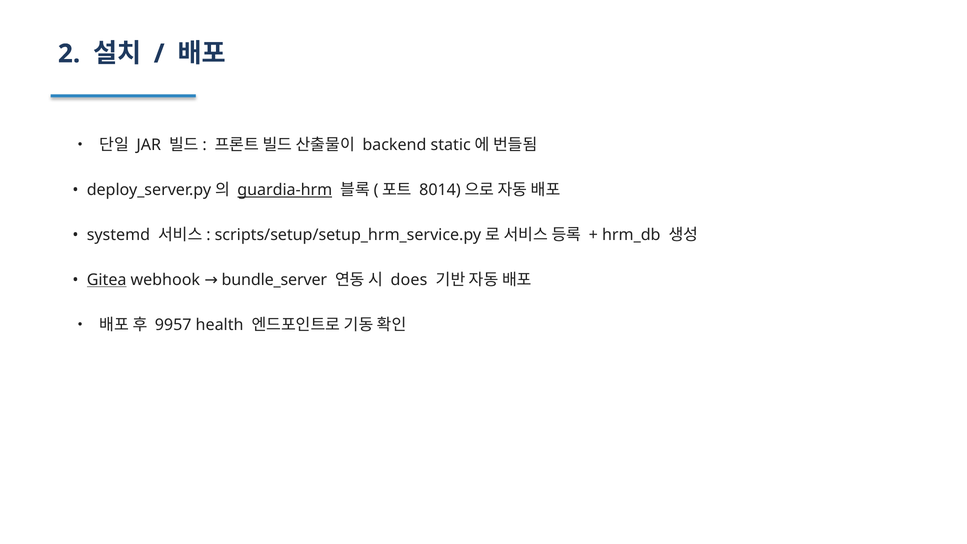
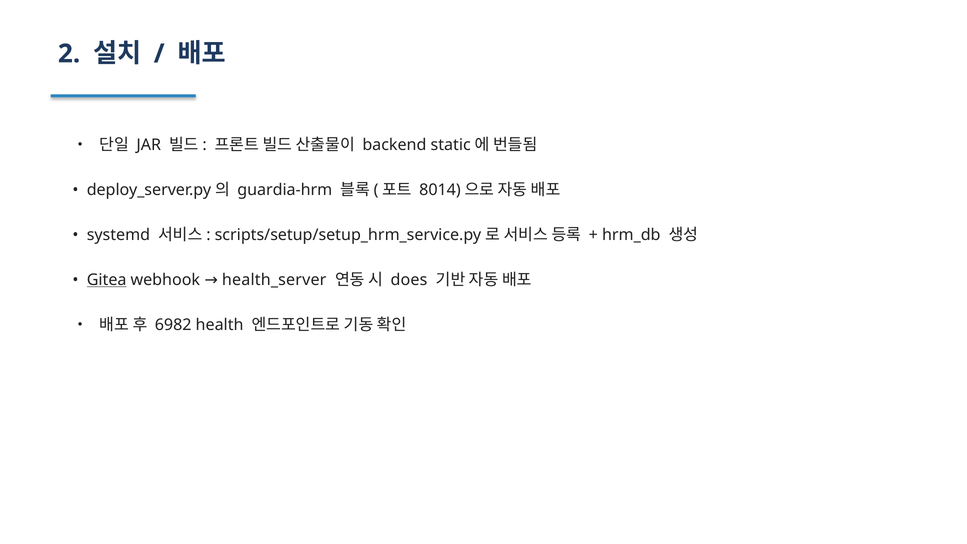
guardia-hrm underline: present -> none (285, 190)
bundle_server: bundle_server -> health_server (274, 280)
9957: 9957 -> 6982 (173, 325)
